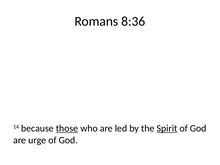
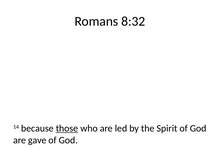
8:36: 8:36 -> 8:32 (133, 21)
Spirit underline: present -> none (167, 128)
urge: urge -> gave (37, 140)
